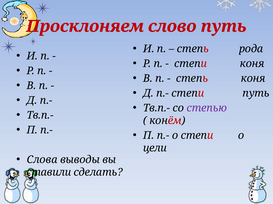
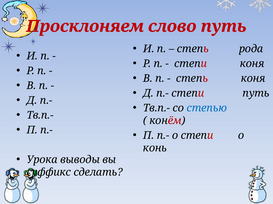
степью colour: purple -> blue (207, 108)
цели: цели -> конь (155, 149)
Слова: Слова -> Урока (42, 160)
ставили: ставили -> суффикс (49, 173)
